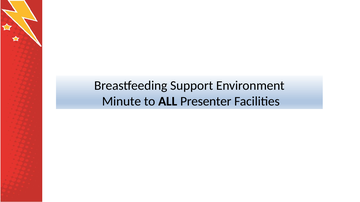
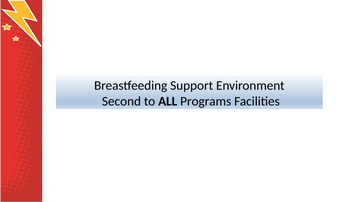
Minute: Minute -> Second (121, 101)
Presenter: Presenter -> Programs (206, 101)
